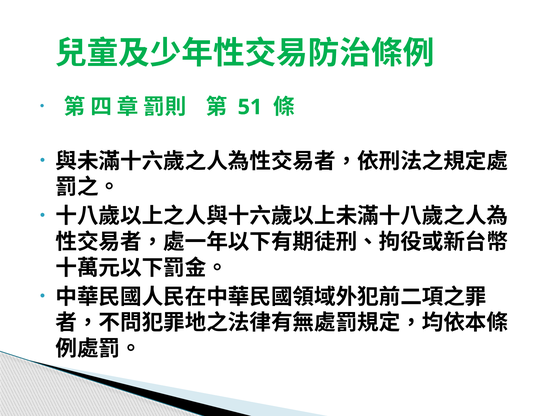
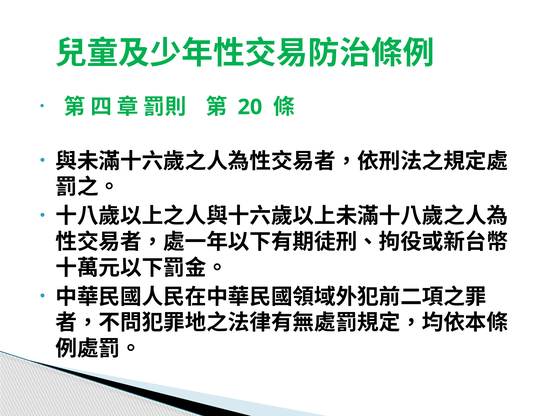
51: 51 -> 20 (250, 107)
